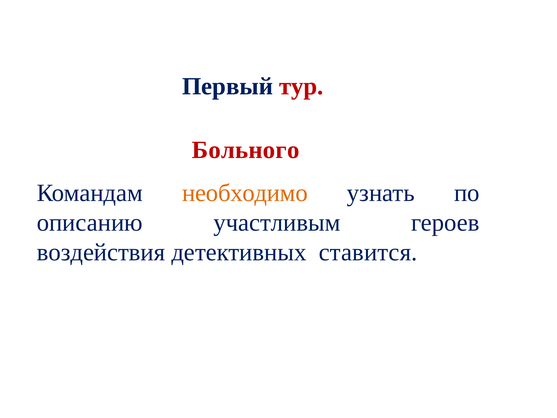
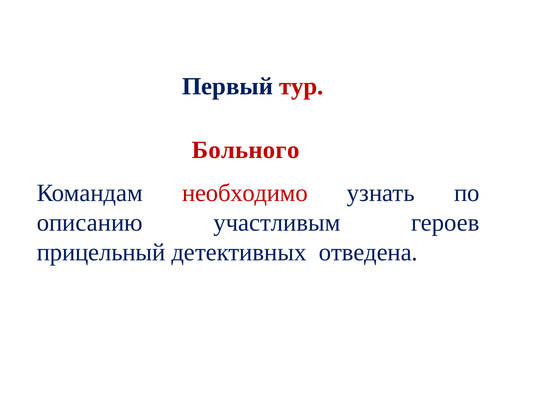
необходимо colour: orange -> red (245, 193)
воздействия: воздействия -> прицельный (101, 252)
ставится: ставится -> отведена (368, 252)
